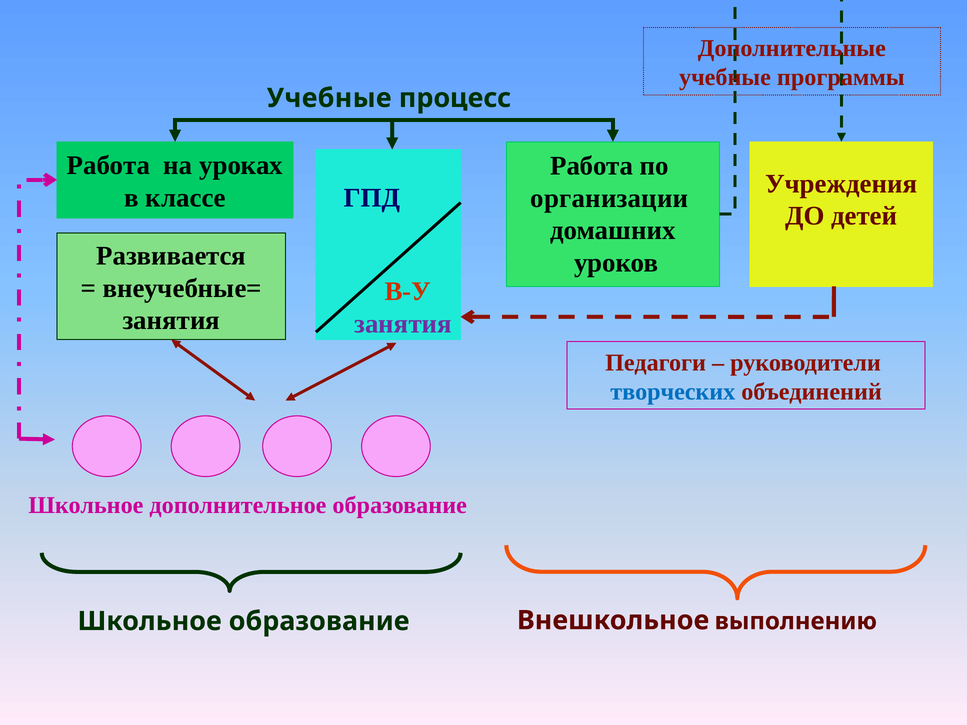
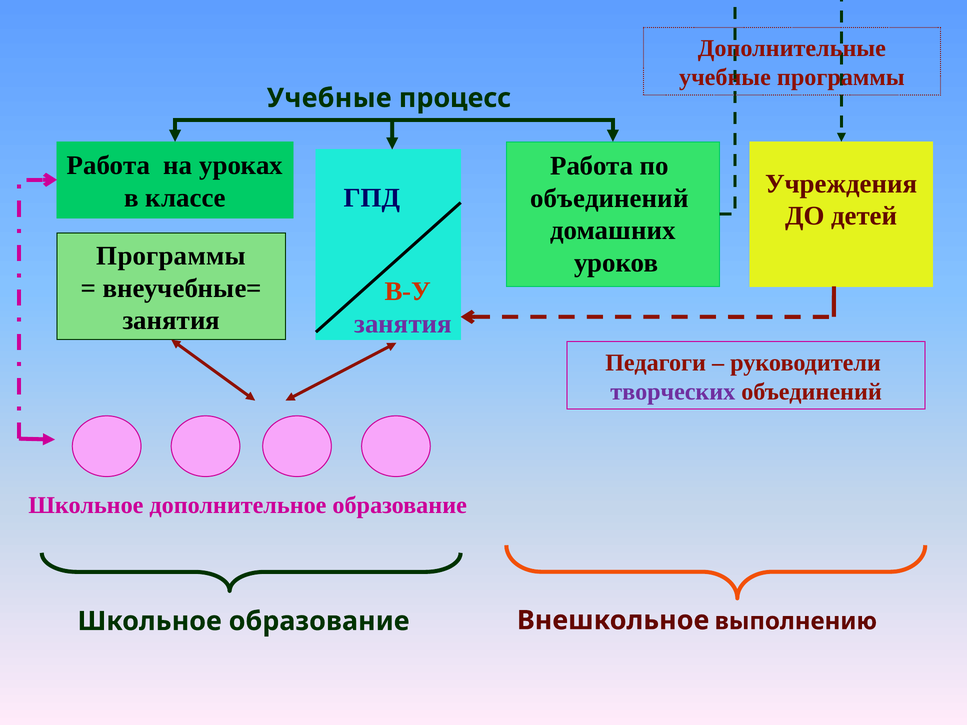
организации: организации -> объединений (609, 198)
Развивается: Развивается -> Программы (171, 256)
творческих colour: blue -> purple (673, 392)
